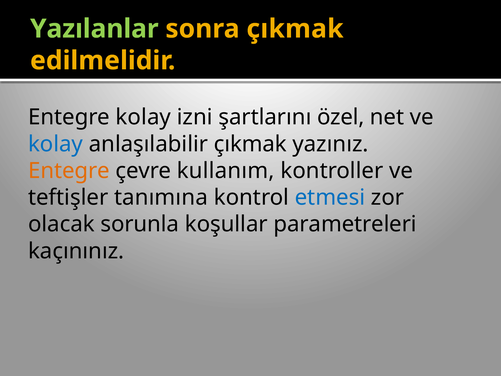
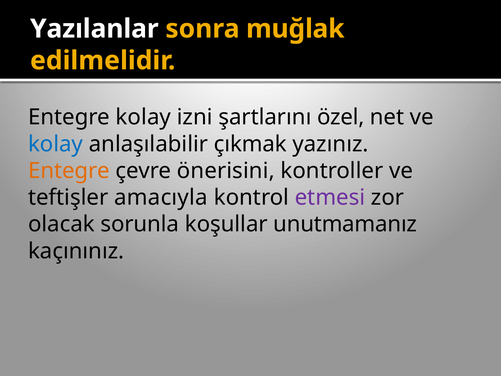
Yazılanlar colour: light green -> white (94, 29)
sonra çıkmak: çıkmak -> muğlak (295, 29)
kullanım: kullanım -> önerisini (226, 171)
tanımına: tanımına -> amacıyla (161, 197)
etmesi colour: blue -> purple (330, 197)
parametreleri: parametreleri -> unutmamanız (345, 224)
